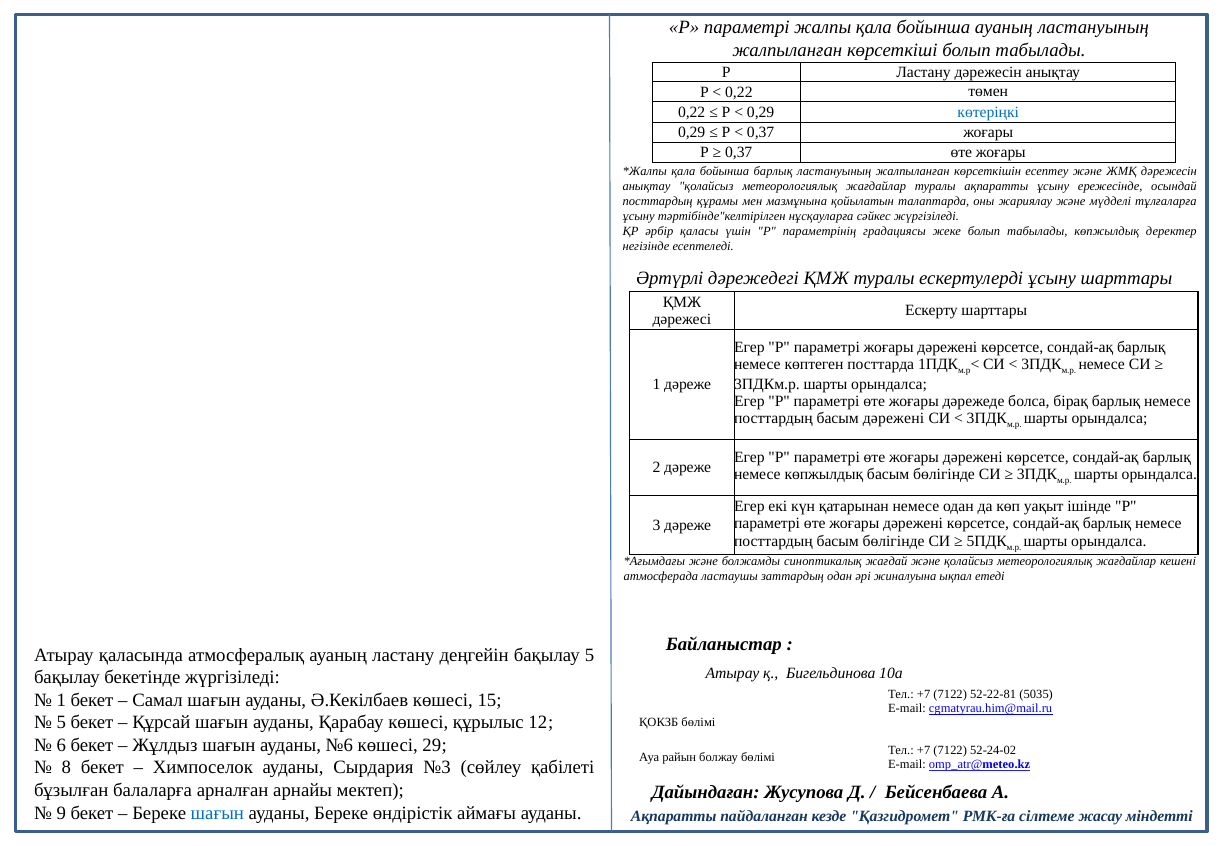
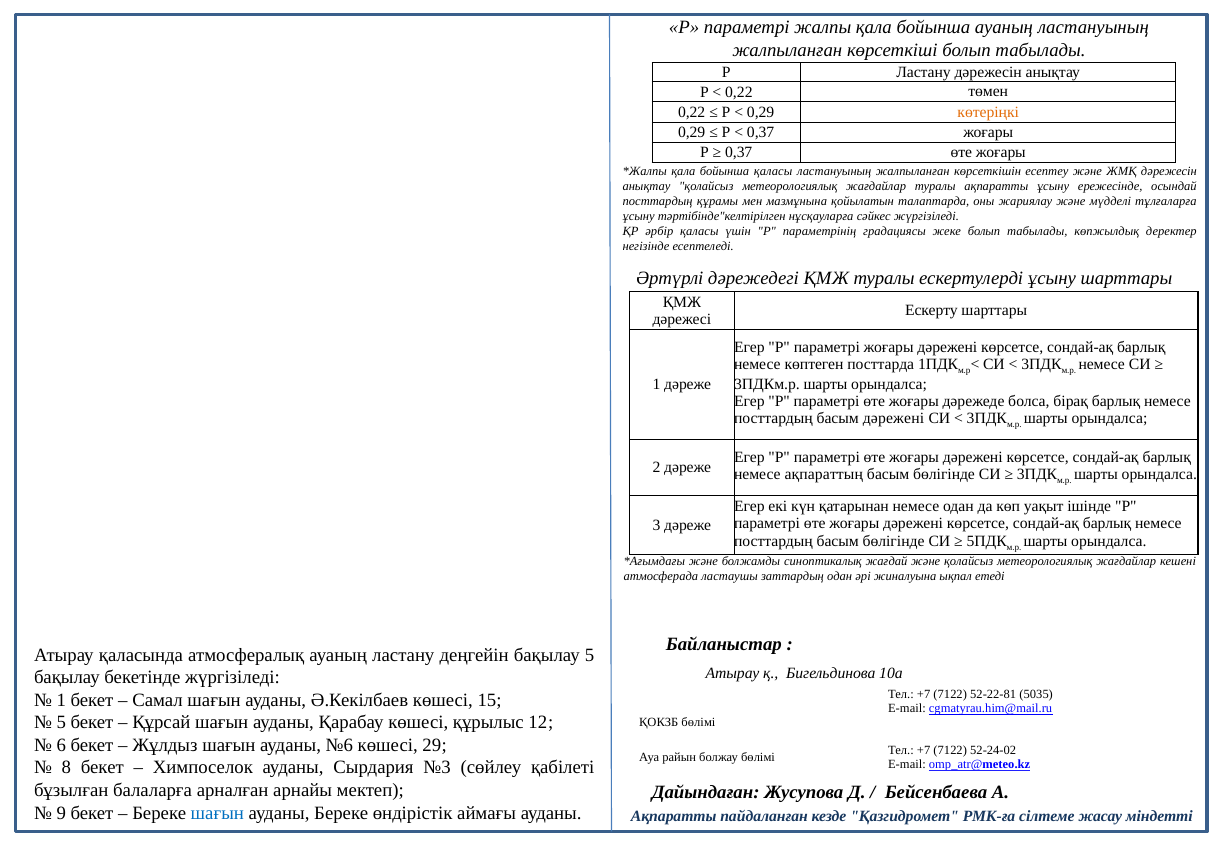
көтеріңкі colour: blue -> orange (988, 112)
бойынша барлық: барлық -> қаласы (773, 171)
немесе көпжылдық: көпжылдық -> ақпараттың (824, 475)
